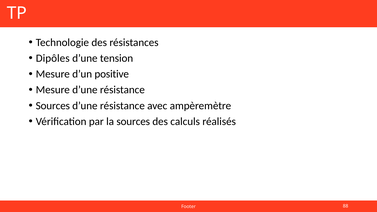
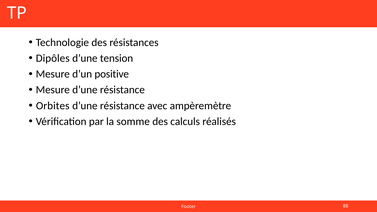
Sources: Sources -> Orbites (53, 106)
la sources: sources -> somme (133, 122)
